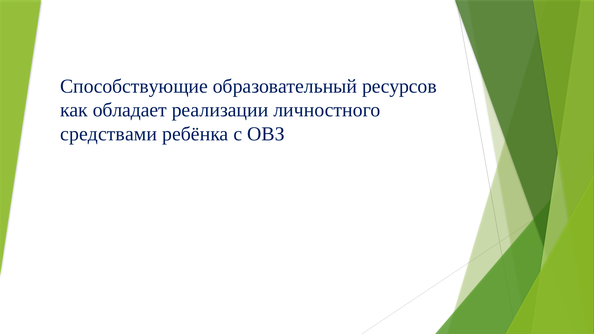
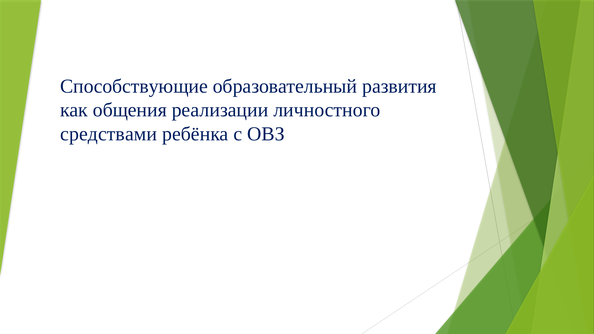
ресурсов: ресурсов -> развития (399, 86)
обладает: обладает -> общения (130, 110)
